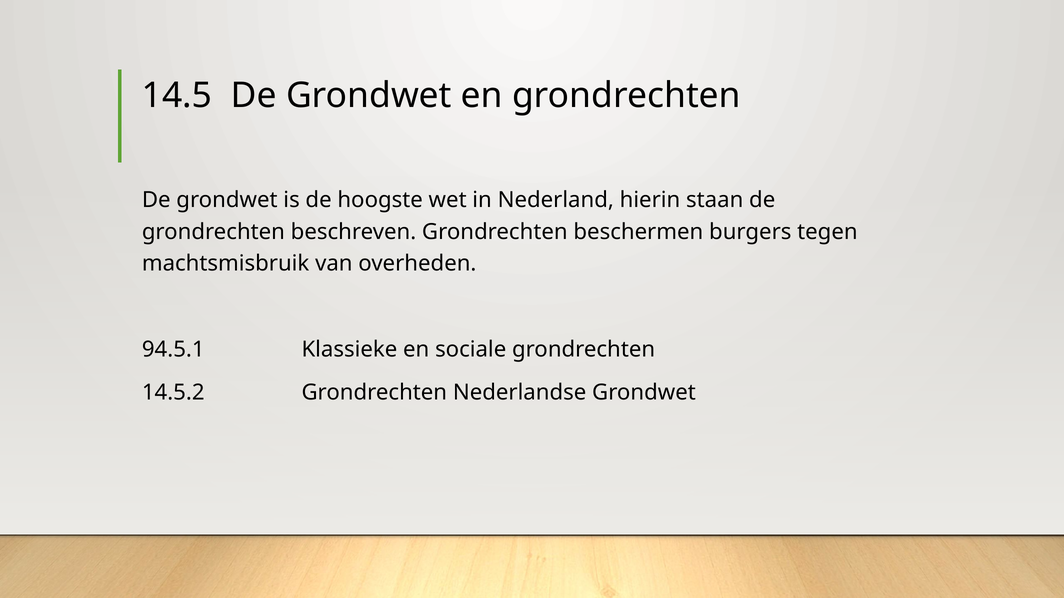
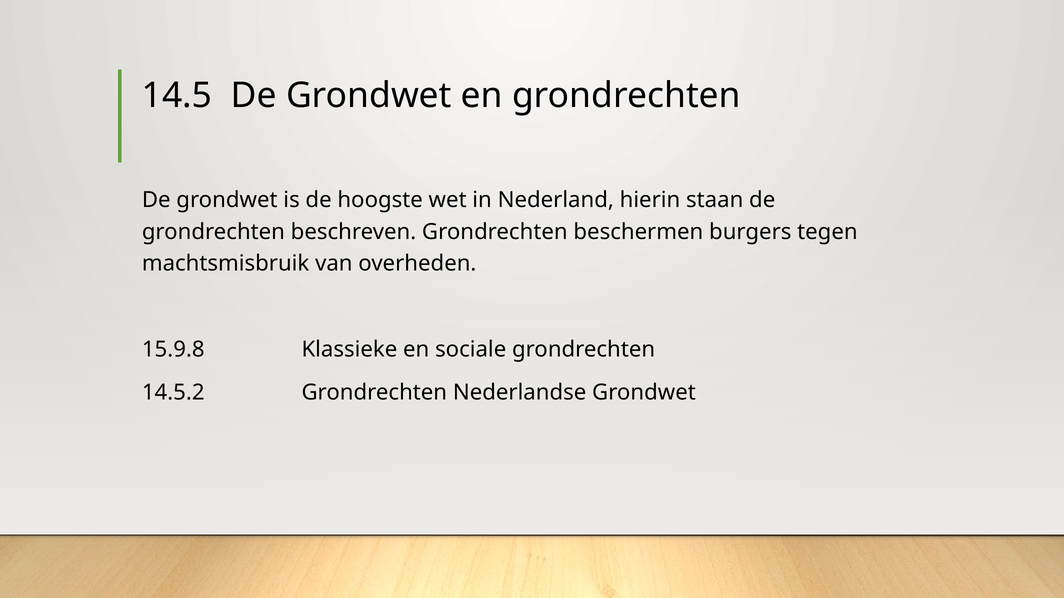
94.5.1: 94.5.1 -> 15.9.8 (173, 350)
